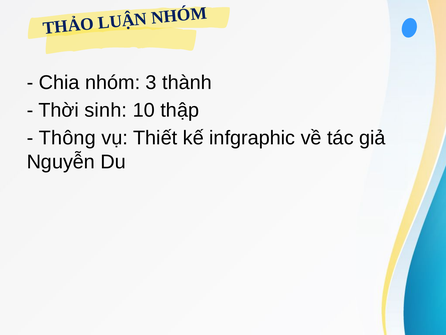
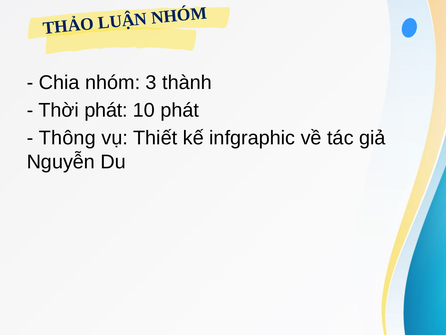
Thời sinh: sinh -> phát (106, 110)
10 thập: thập -> phát (180, 110)
